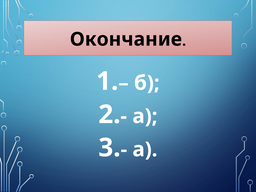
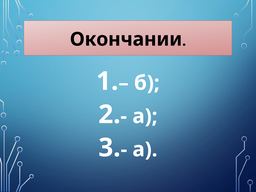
Окончание: Окончание -> Окончании (126, 39)
